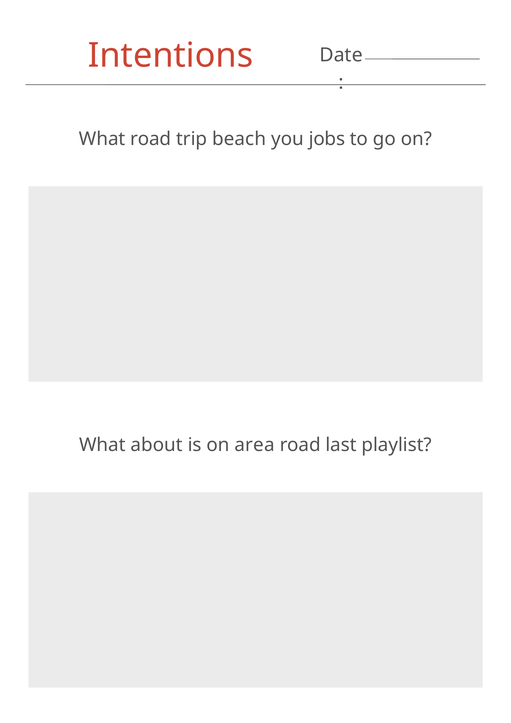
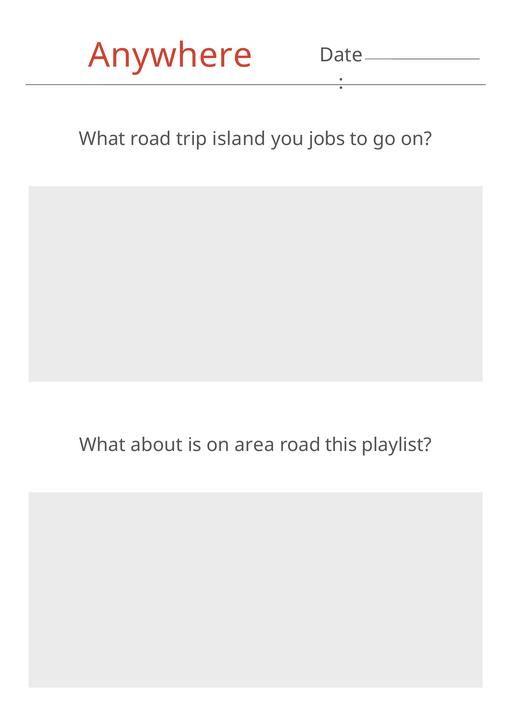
Intentions: Intentions -> Anywhere (170, 55)
beach: beach -> island (239, 139)
last: last -> this (341, 445)
